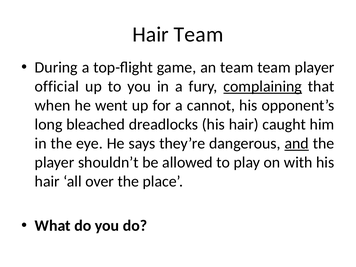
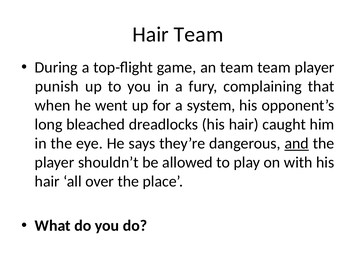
official: official -> punish (57, 86)
complaining underline: present -> none (263, 86)
cannot: cannot -> system (211, 105)
